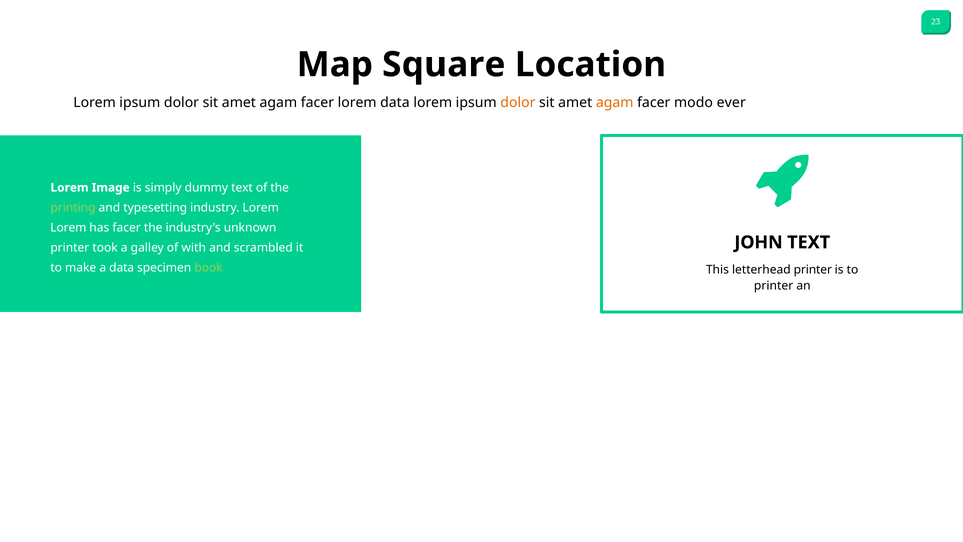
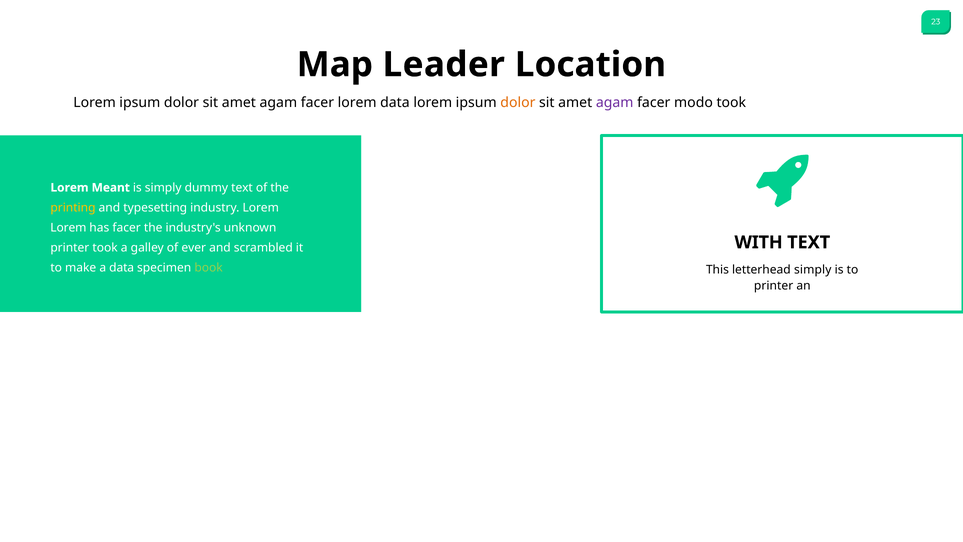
Square: Square -> Leader (444, 65)
agam colour: orange -> purple (615, 103)
modo ever: ever -> took (731, 103)
Image: Image -> Meant (111, 188)
printing colour: light green -> yellow (73, 208)
JOHN: JOHN -> WITH (759, 242)
with: with -> ever (194, 248)
letterhead printer: printer -> simply (813, 269)
